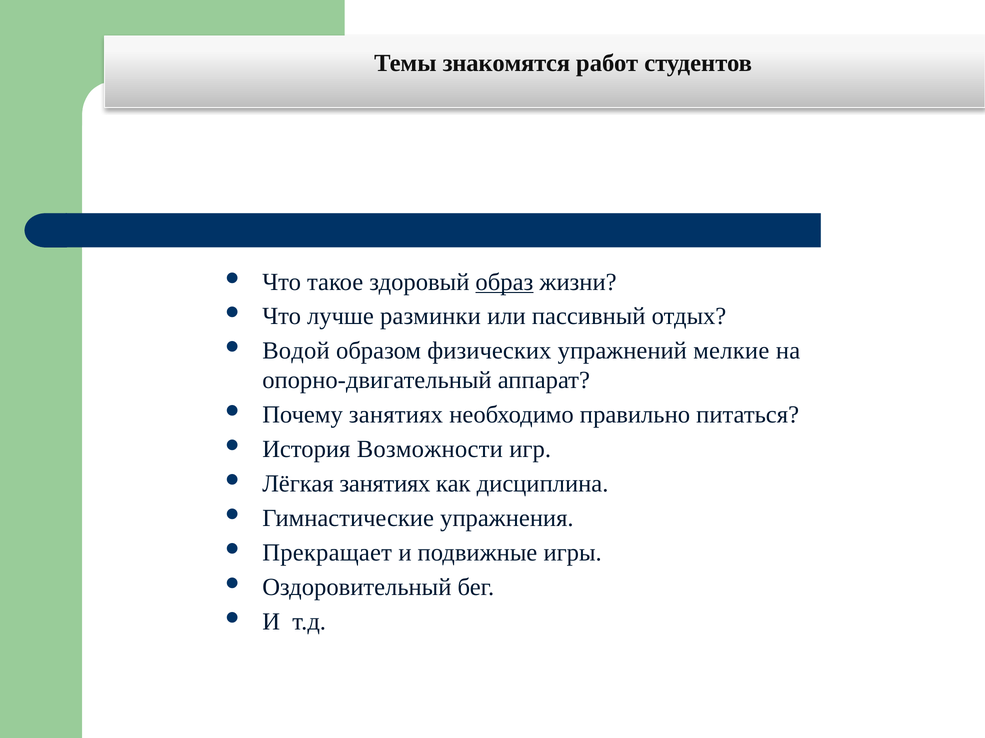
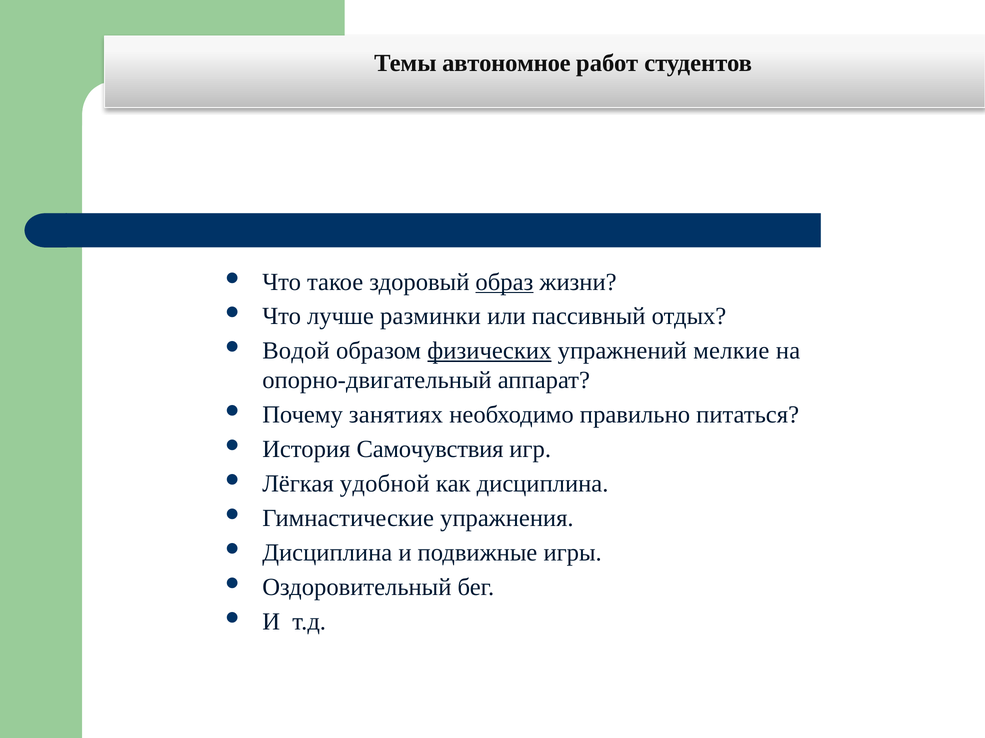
знакомятся: знакомятся -> автономное (506, 63)
физических underline: none -> present (489, 351)
Возможности: Возможности -> Самочувствия (430, 450)
Лёгкая занятиях: занятиях -> удобной (385, 484)
Прекращает: Прекращает -> Дисциплина (327, 553)
